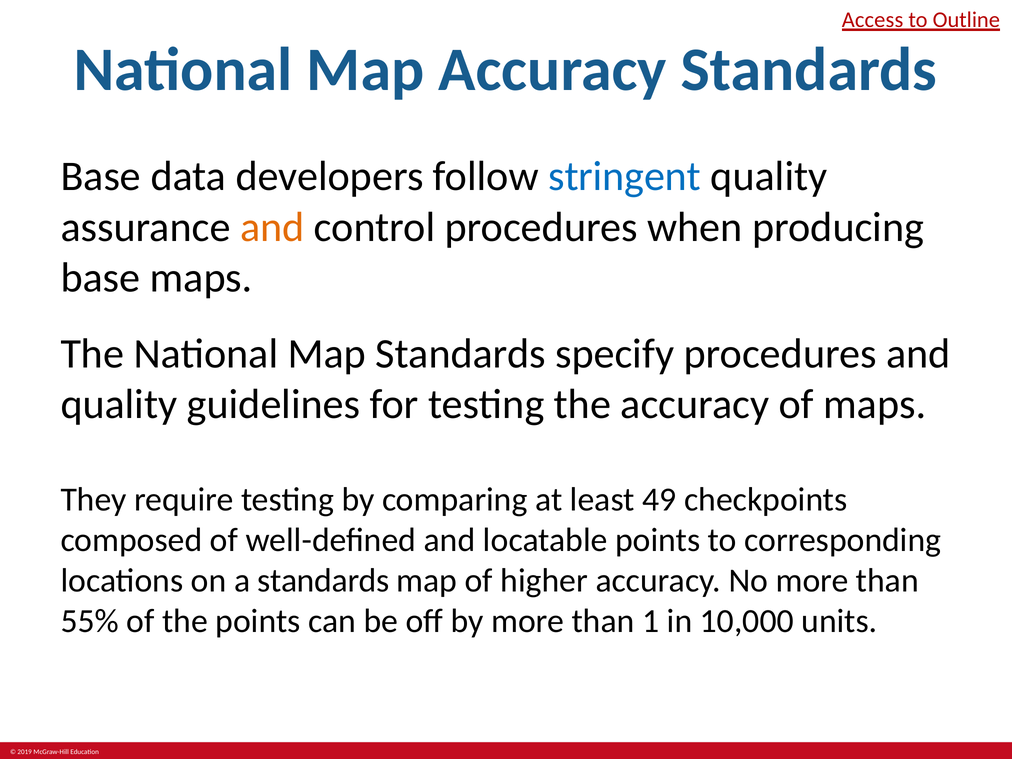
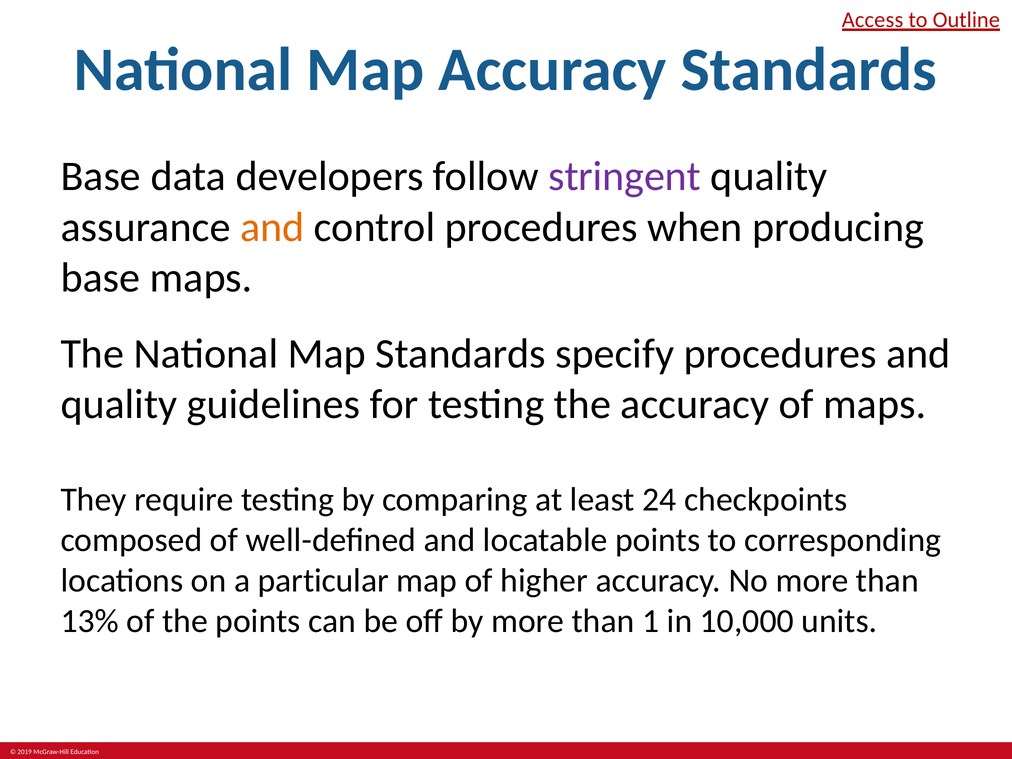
stringent colour: blue -> purple (625, 177)
49: 49 -> 24 (659, 500)
a standards: standards -> particular (323, 581)
55%: 55% -> 13% (90, 621)
